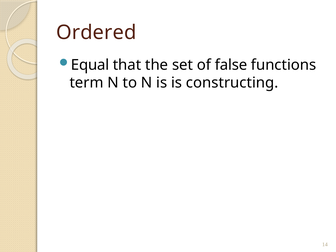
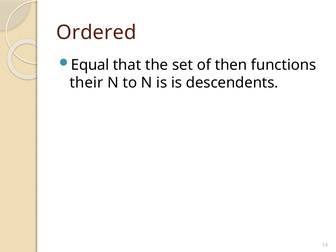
false: false -> then (231, 65)
term: term -> their (86, 83)
constructing: constructing -> descendents (232, 83)
